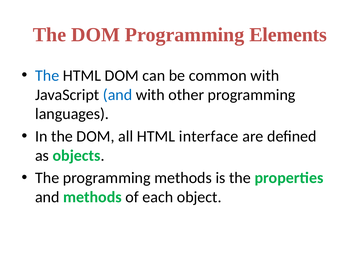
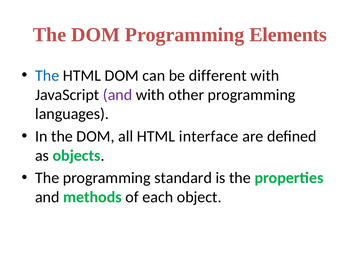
common: common -> different (218, 76)
and colour: blue -> purple (118, 95)
programming methods: methods -> standard (183, 178)
